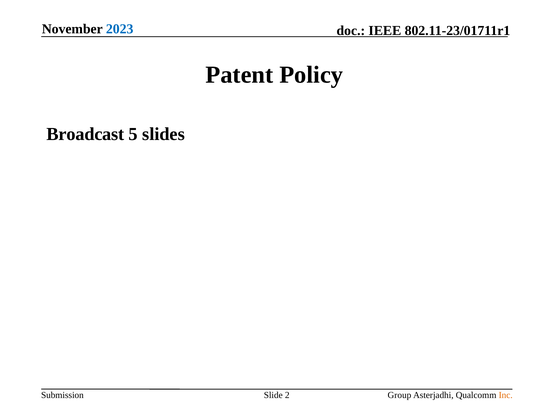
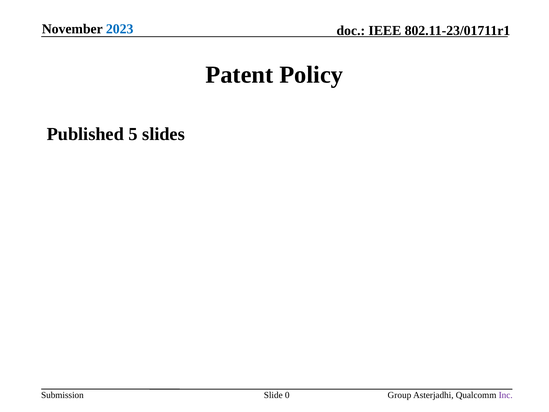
Broadcast: Broadcast -> Published (85, 134)
2: 2 -> 0 (287, 395)
Inc colour: orange -> purple (506, 395)
